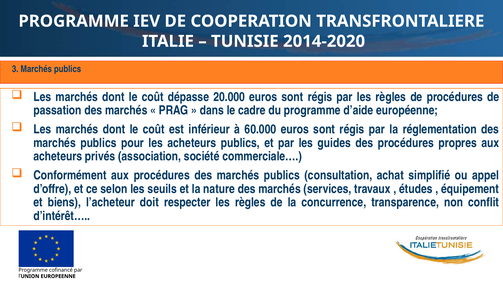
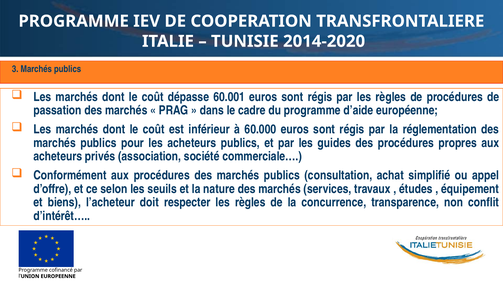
20.000: 20.000 -> 60.001 (229, 97)
